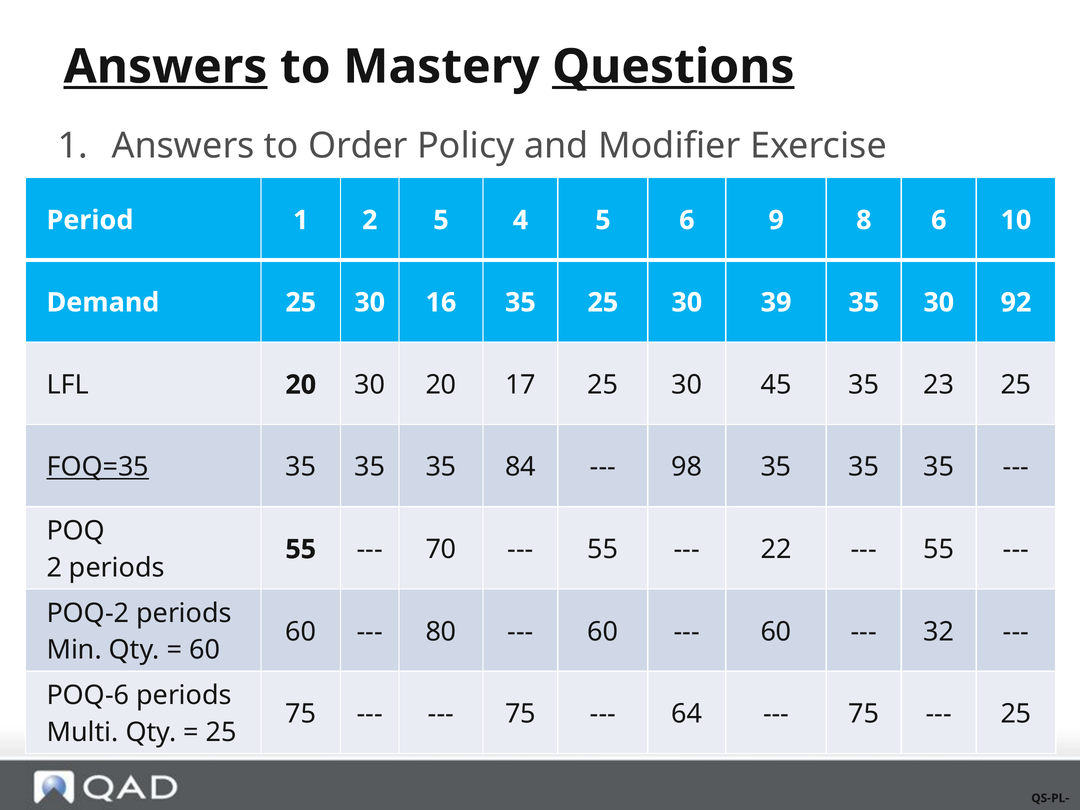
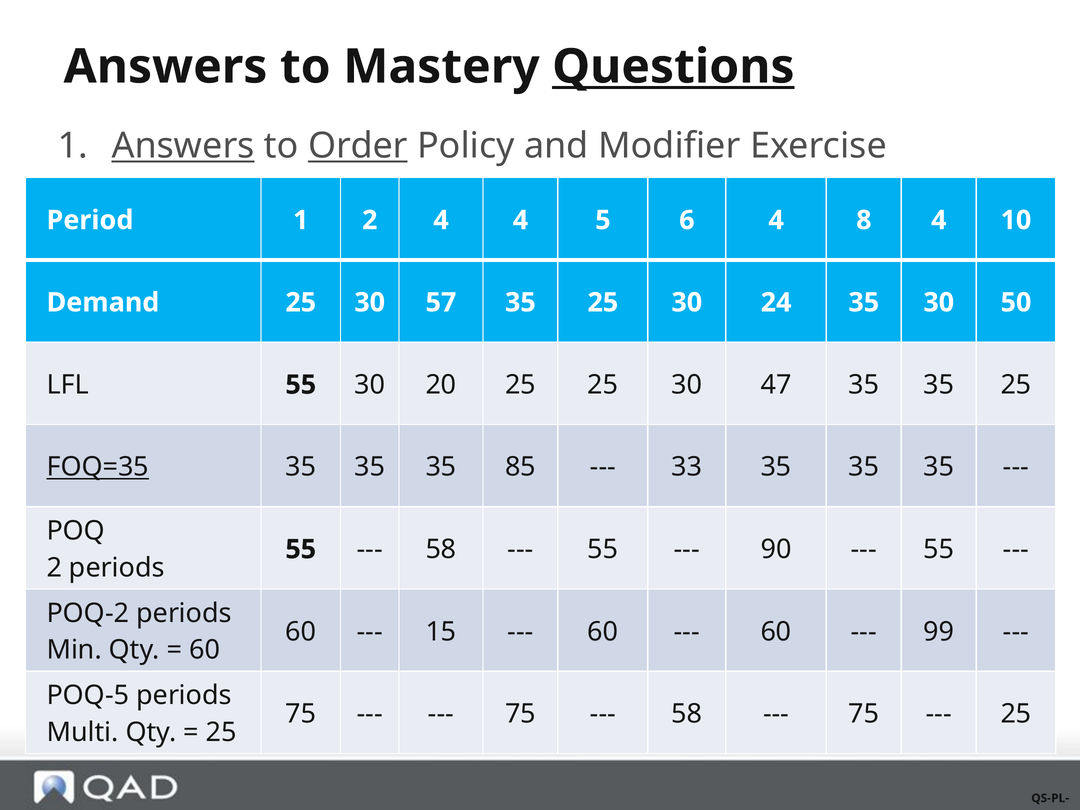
Answers underline: present -> none (165, 67)
Answers underline: none -> present (183, 146)
Order underline: none -> present (358, 146)
2 5: 5 -> 4 (441, 220)
6 9: 9 -> 4 (776, 220)
8 6: 6 -> 4 (939, 220)
16: 16 -> 57 (441, 303)
39: 39 -> 24 (776, 303)
92: 92 -> 50 (1016, 303)
LFL 20: 20 -> 55 (301, 385)
20 17: 17 -> 25 (520, 385)
45: 45 -> 47 (776, 385)
23: 23 -> 35 (939, 385)
84: 84 -> 85 (520, 467)
98: 98 -> 33 (687, 467)
70: 70 -> 58 (441, 549)
22: 22 -> 90 (776, 549)
80: 80 -> 15 (441, 632)
32: 32 -> 99 (939, 632)
POQ-6: POQ-6 -> POQ-5 (88, 696)
64: 64 -> 58 (687, 714)
